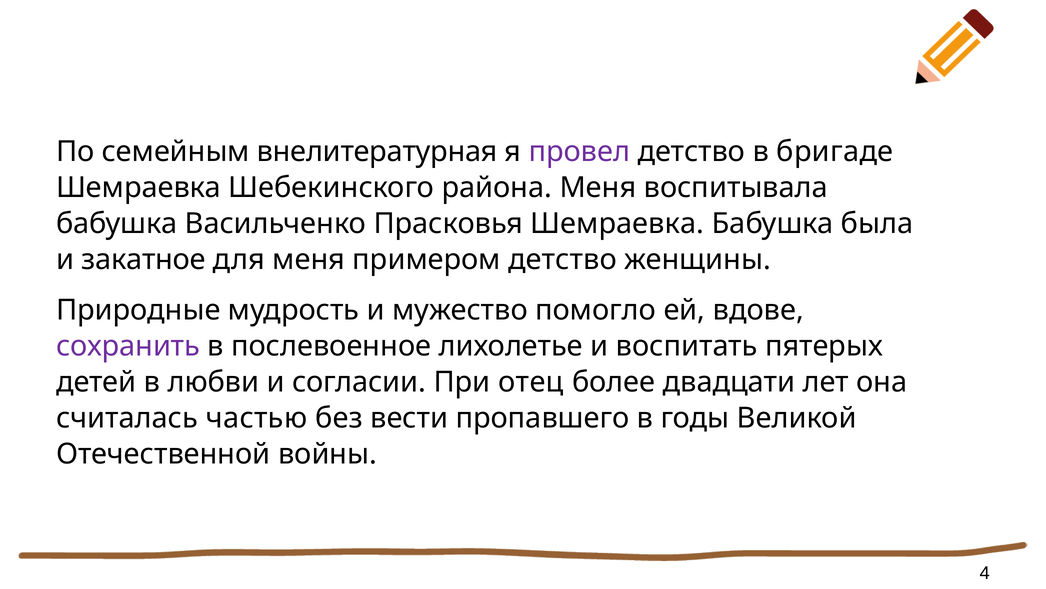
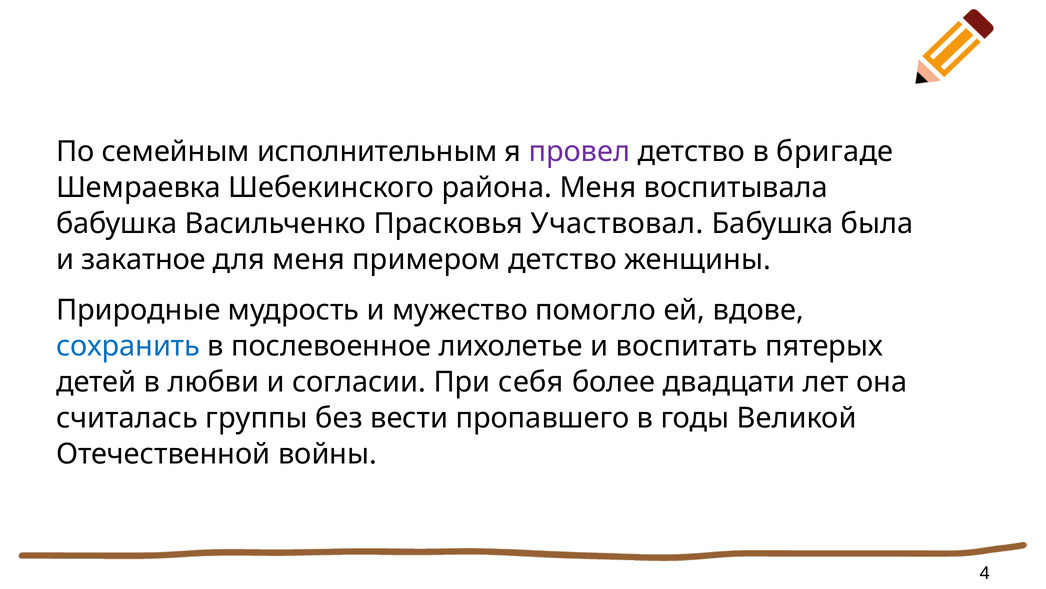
внелитературная: внелитературная -> исполнительным (377, 151)
Прасковья Шемраевка: Шемраевка -> Участвовал (617, 223)
сохранить colour: purple -> blue (128, 346)
отец: отец -> себя (531, 382)
частью: частью -> группы (257, 418)
